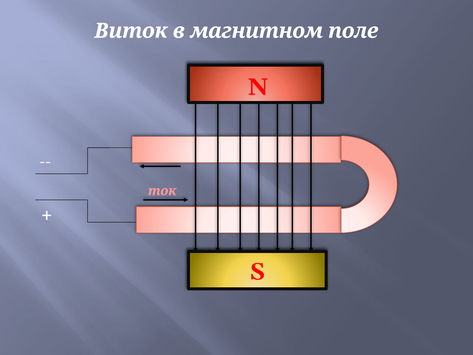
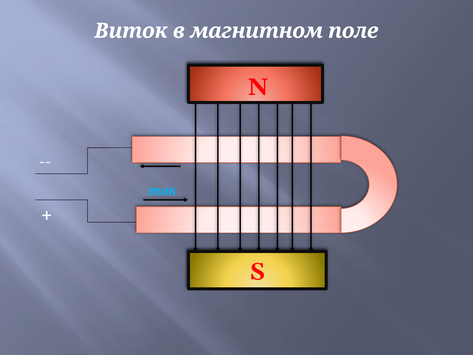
ток colour: pink -> light blue (162, 191)
